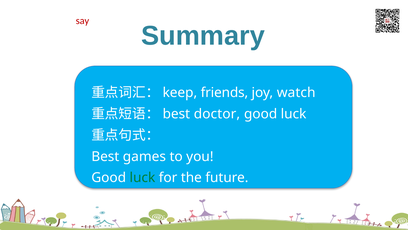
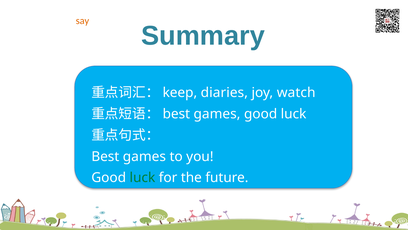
say colour: red -> orange (82, 21)
friends: friends -> diaries (224, 93)
doctor: doctor -> games (217, 114)
